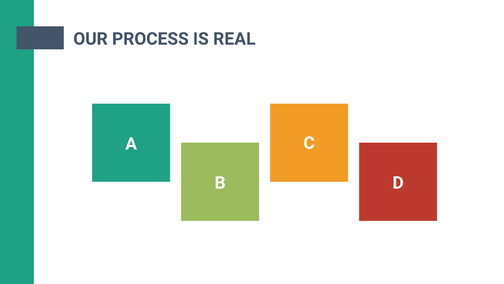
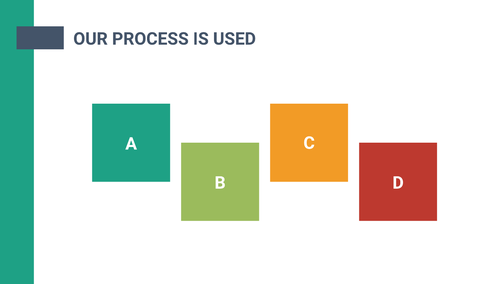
REAL: REAL -> USED (234, 39)
